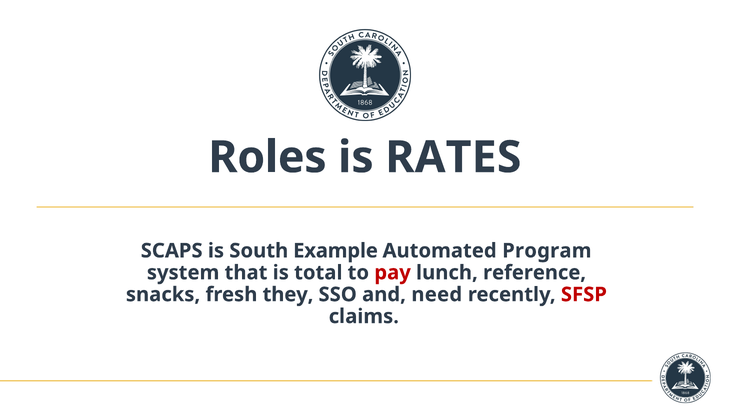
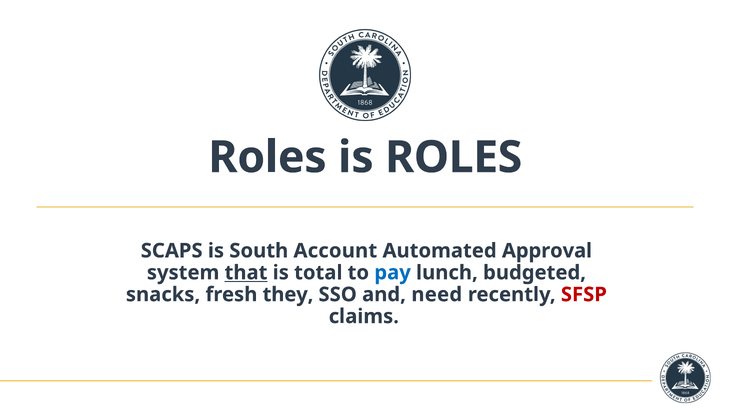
is RATES: RATES -> ROLES (454, 157)
Example: Example -> Account (335, 251)
Program: Program -> Approval (547, 251)
that underline: none -> present (246, 272)
pay colour: red -> blue (393, 272)
reference: reference -> budgeted (535, 272)
